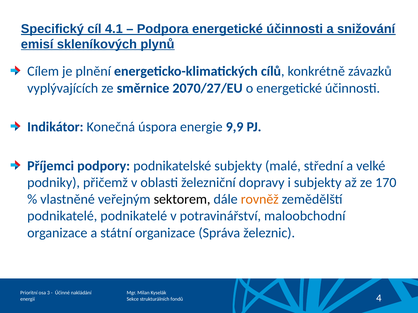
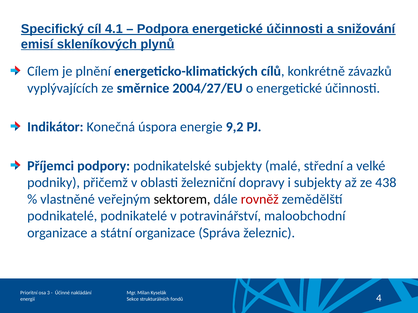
2070/27/EU: 2070/27/EU -> 2004/27/EU (208, 88)
9,9: 9,9 -> 9,2 (235, 127)
170: 170 -> 438 (386, 183)
rovněž colour: orange -> red (260, 200)
